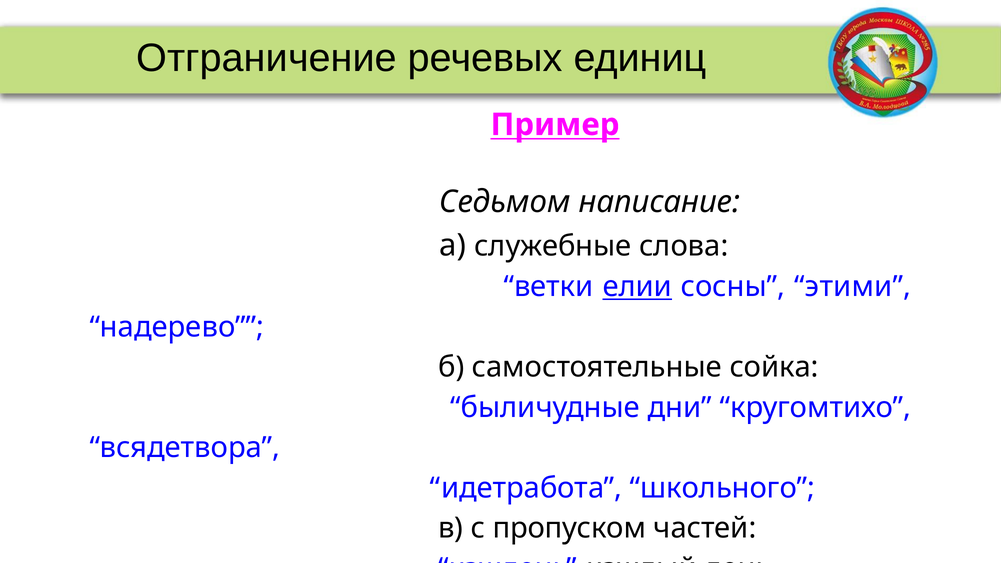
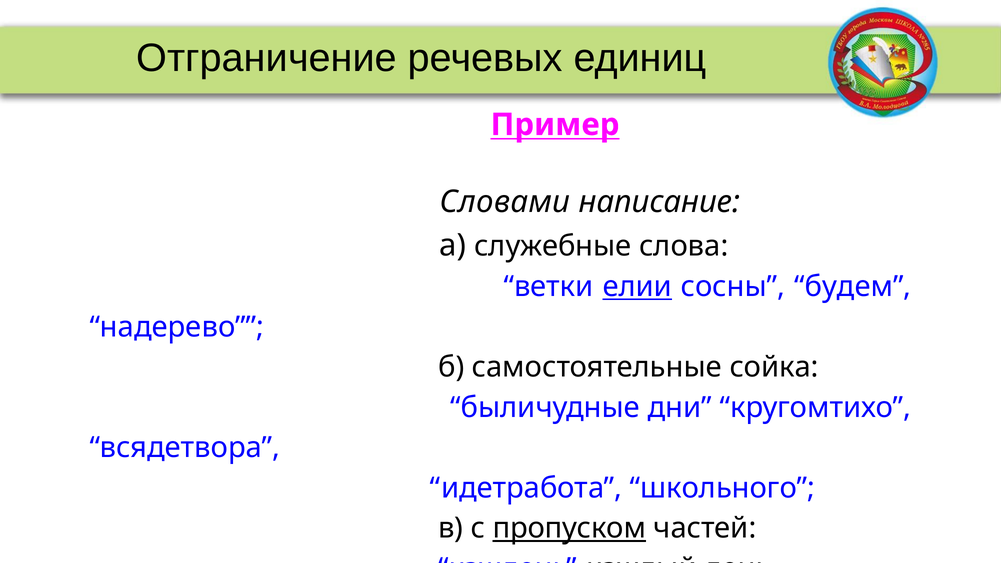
Седьмом: Седьмом -> Словами (505, 202)
этими: этими -> будем (853, 287)
пропуском underline: none -> present (569, 528)
